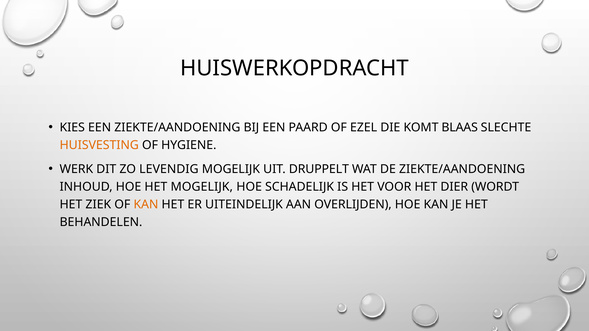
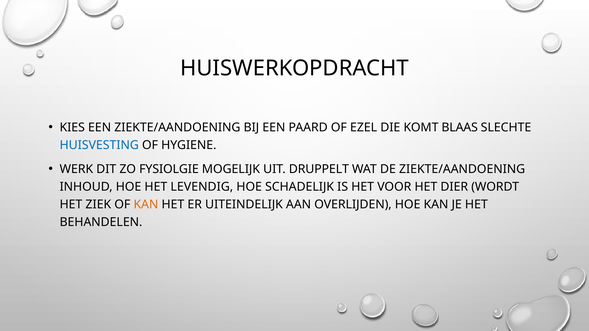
HUISVESTING colour: orange -> blue (99, 145)
LEVENDIG: LEVENDIG -> FYSIOLGIE (169, 169)
HET MOGELIJK: MOGELIJK -> LEVENDIG (202, 187)
